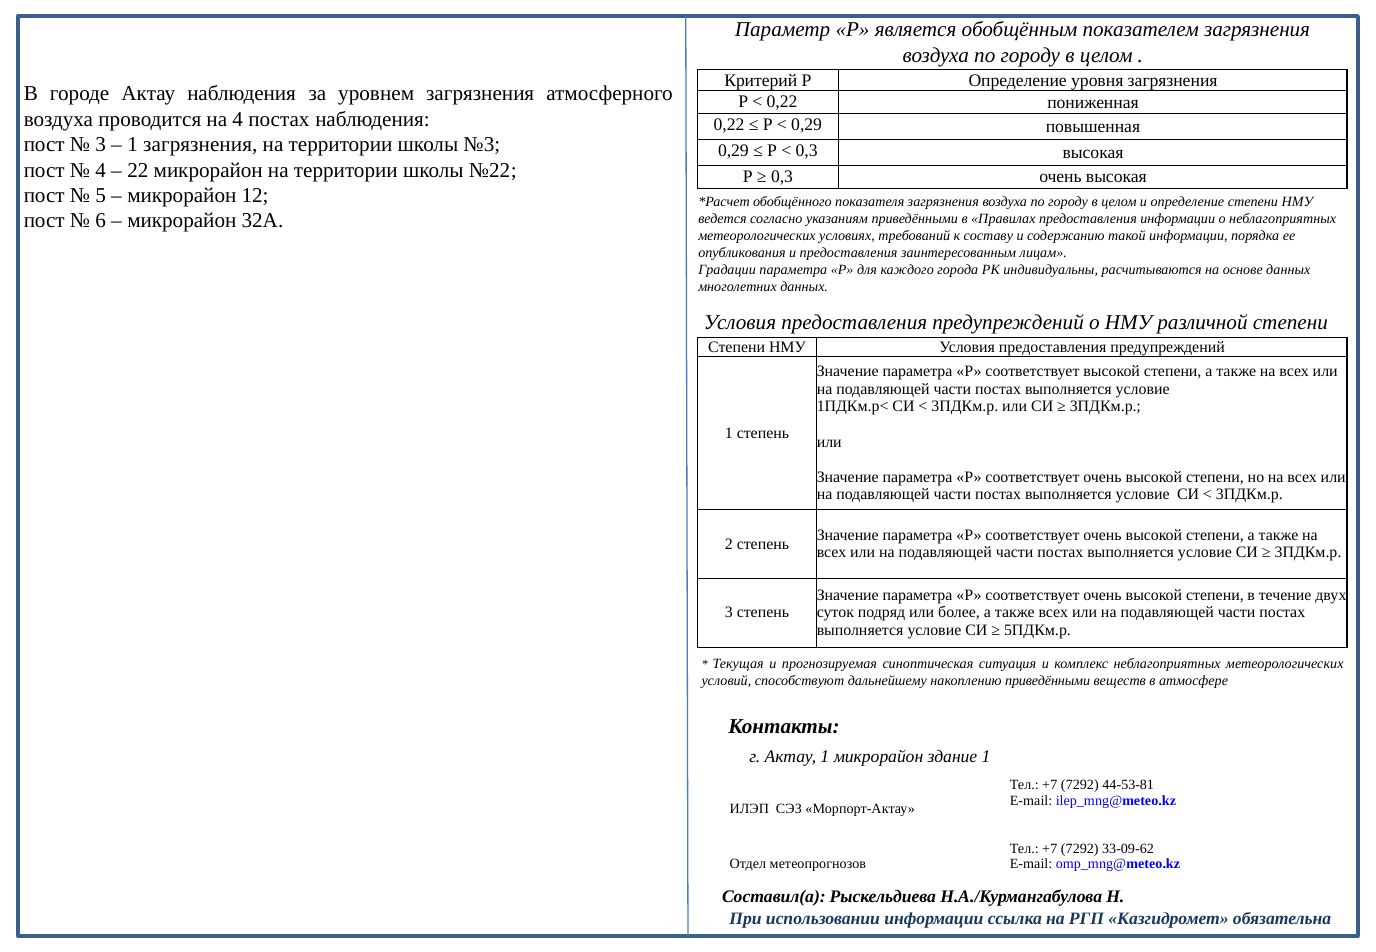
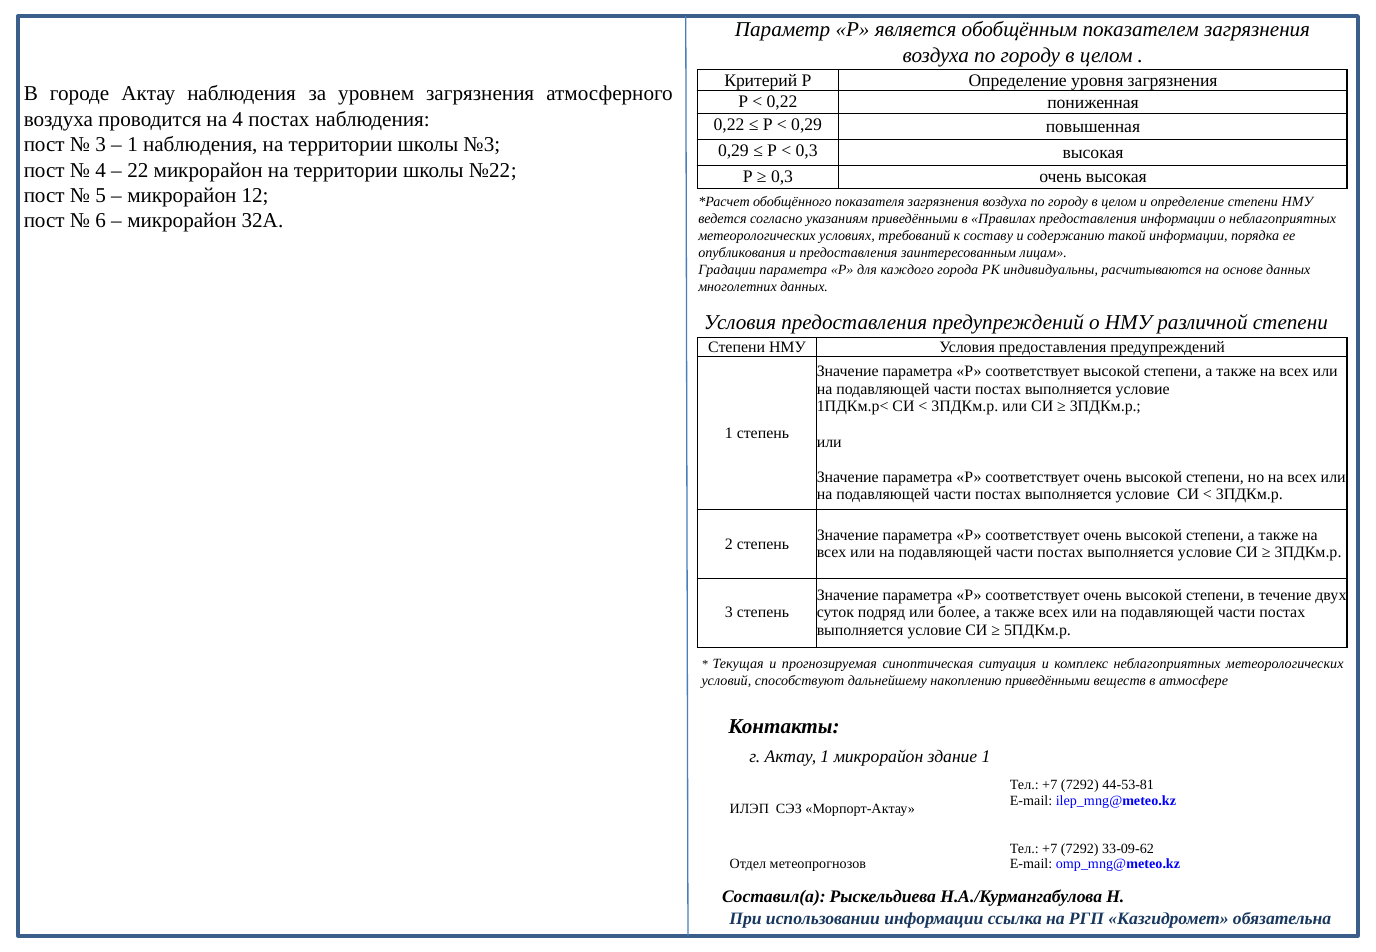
1 загрязнения: загрязнения -> наблюдения (200, 145)
